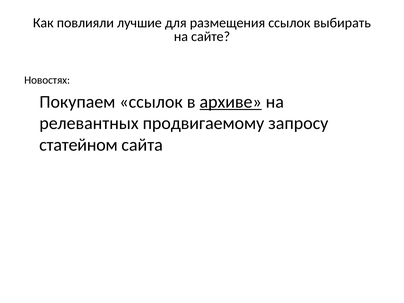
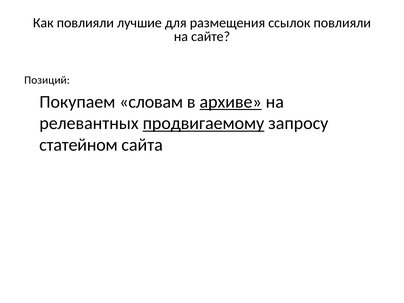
ссылок выбирать: выбирать -> повлияли (342, 23)
Новостях: Новостях -> Позиций (47, 80)
Покупаем ссылок: ссылок -> словам (151, 102)
продвигаемому underline: none -> present (203, 123)
